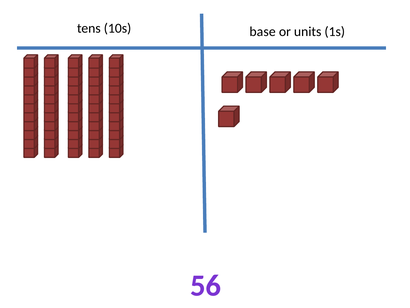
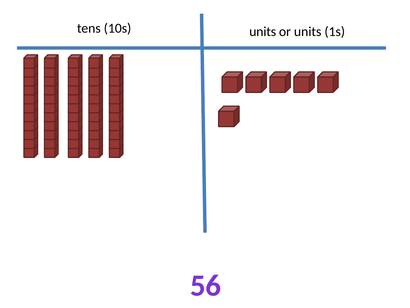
10s base: base -> units (263, 32)
